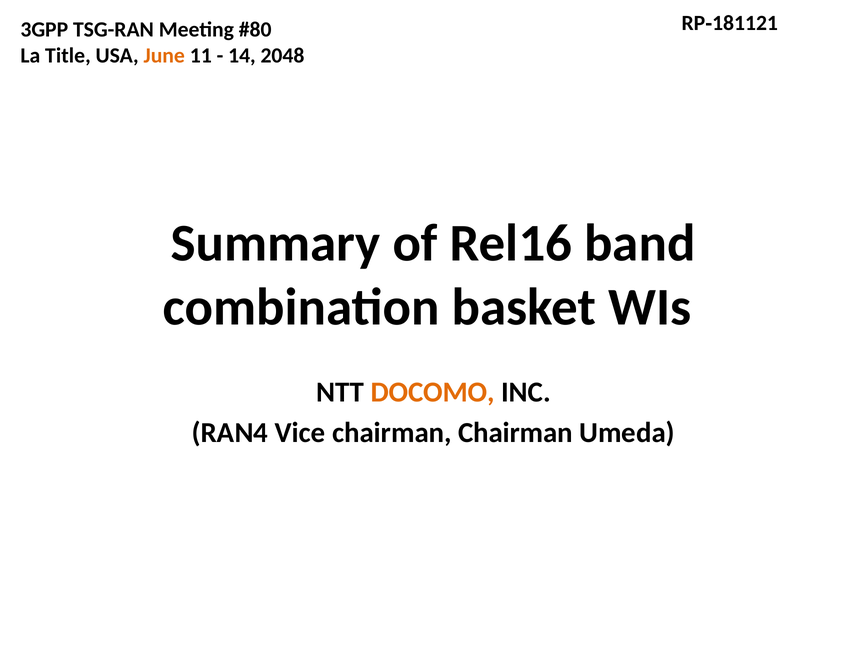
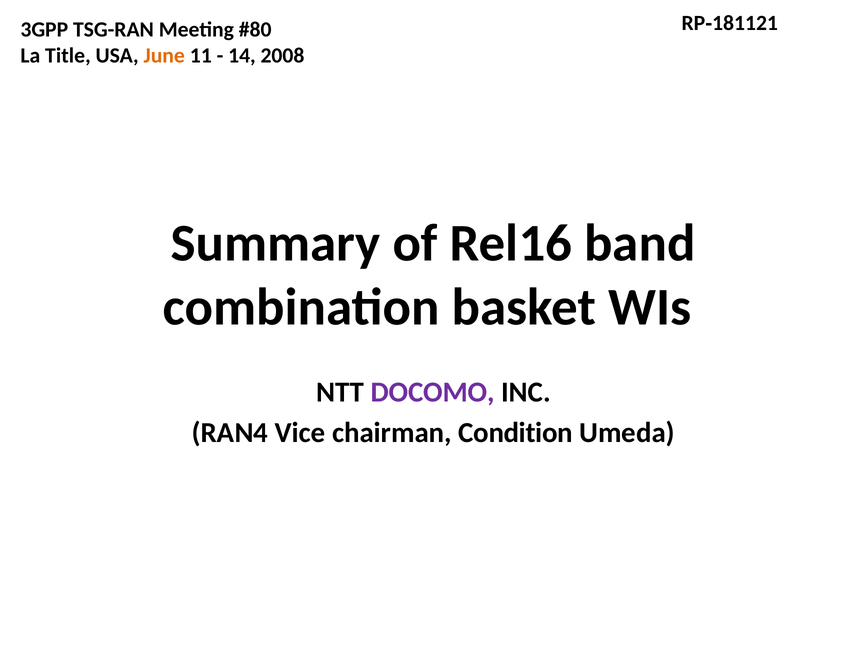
2048: 2048 -> 2008 (282, 56)
DOCOMO colour: orange -> purple (433, 392)
chairman Chairman: Chairman -> Condition (516, 433)
